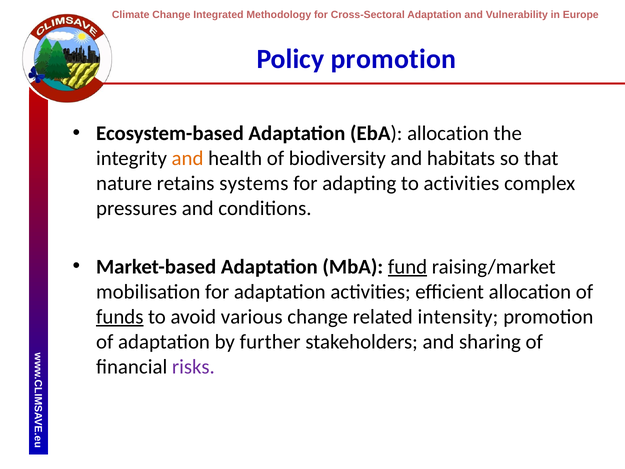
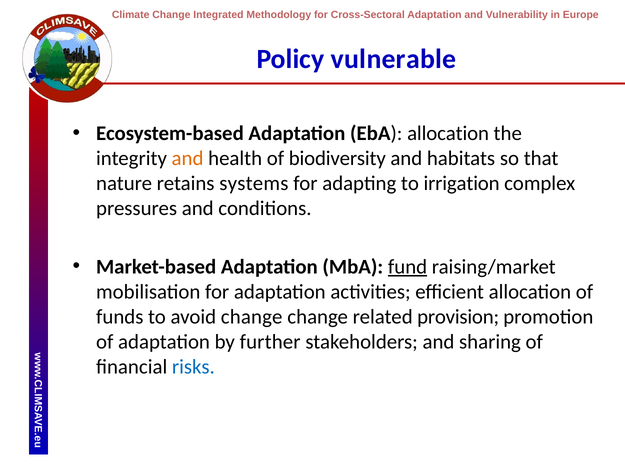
Policy promotion: promotion -> vulnerable (394, 59)
to activities: activities -> irrigation (462, 183)
funds underline: present -> none (120, 317)
avoid various: various -> change (252, 317)
intensity: intensity -> provision (458, 317)
risks colour: purple -> blue (193, 367)
